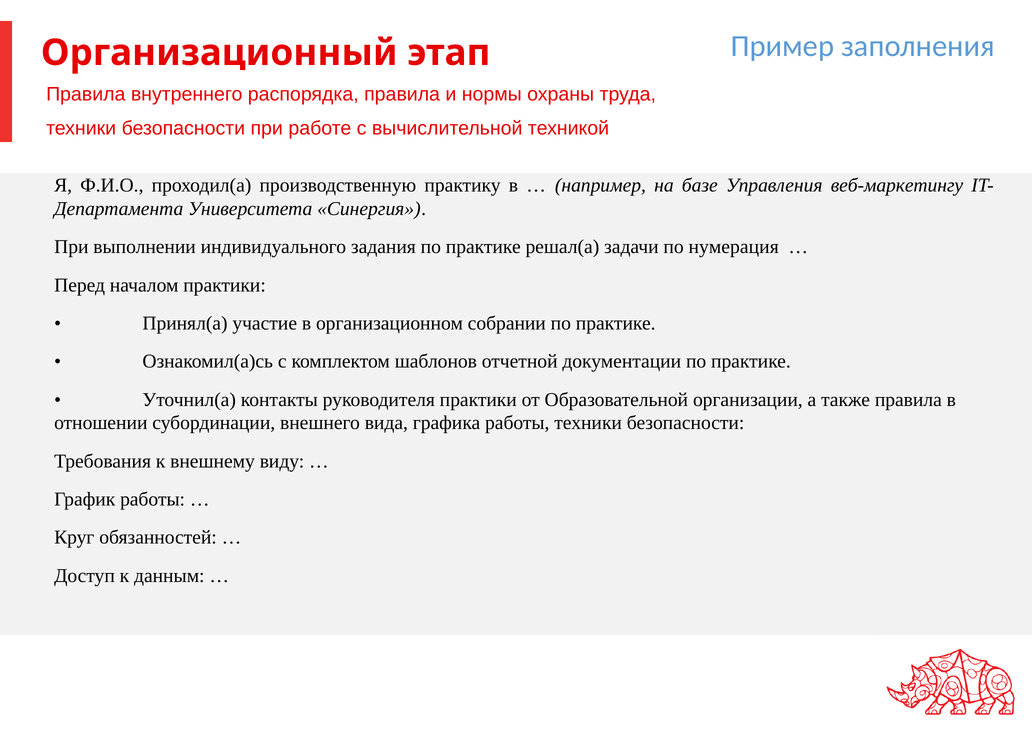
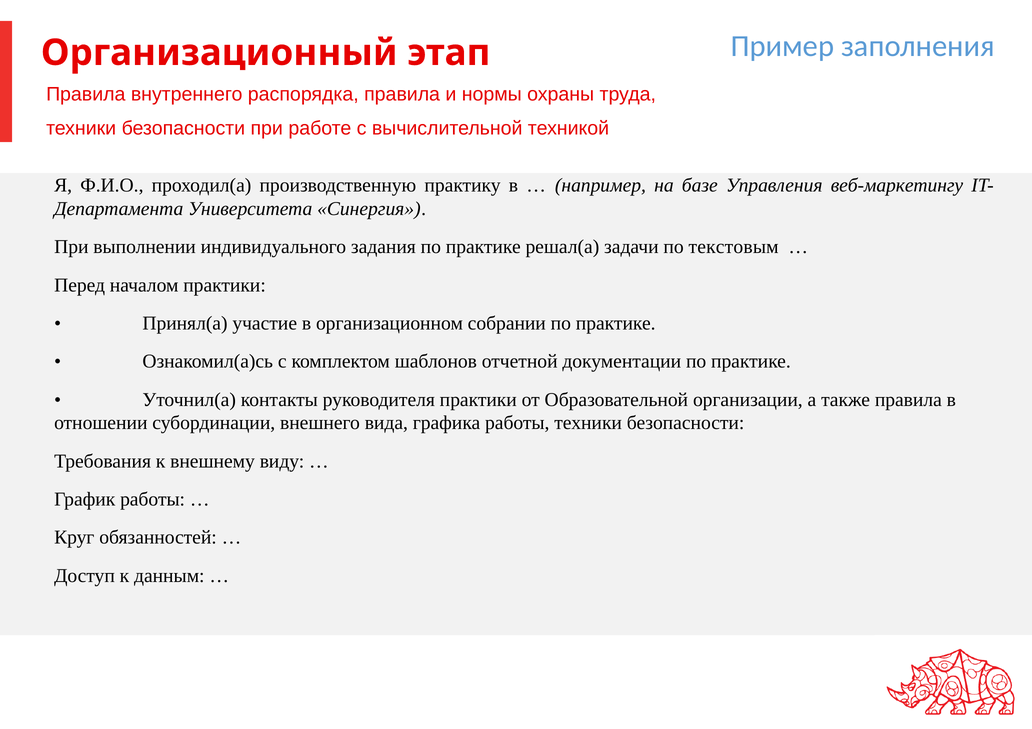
нумерация: нумерация -> текстовым (734, 247)
